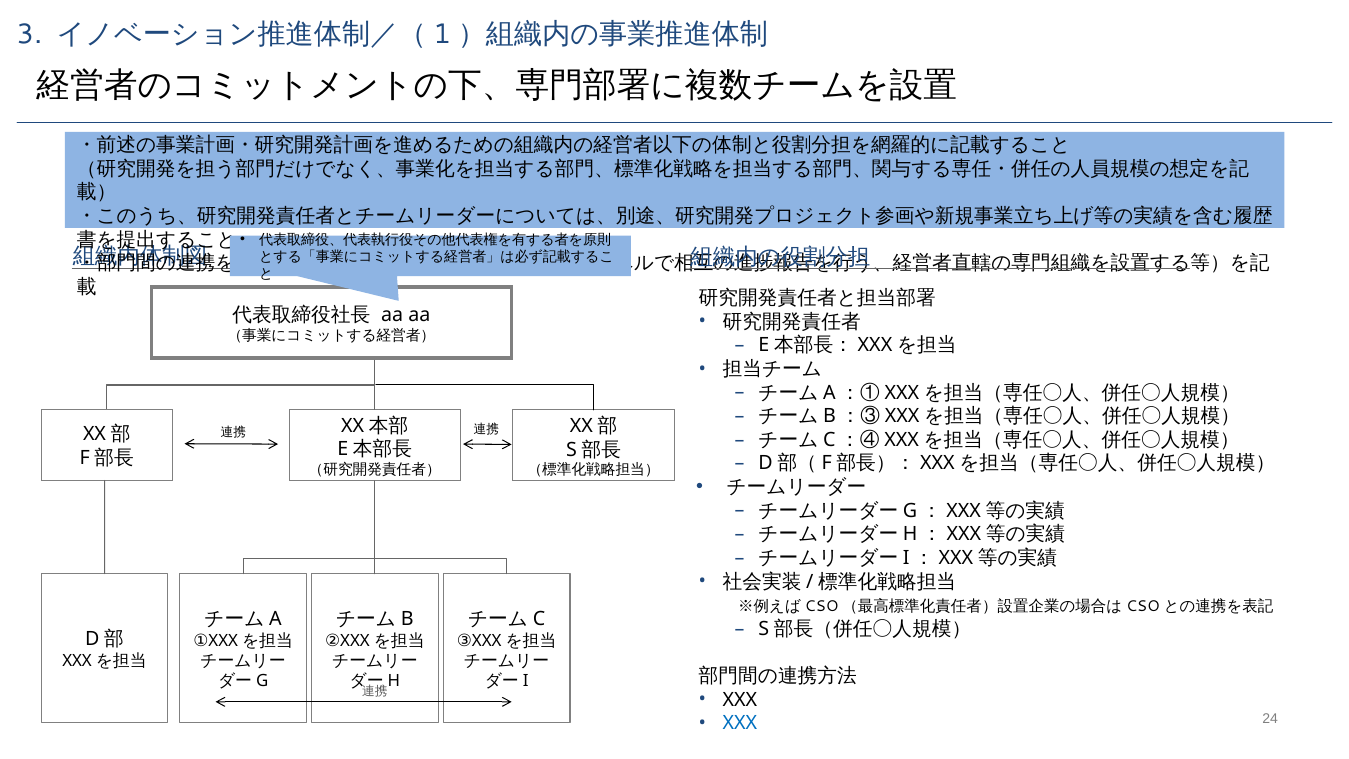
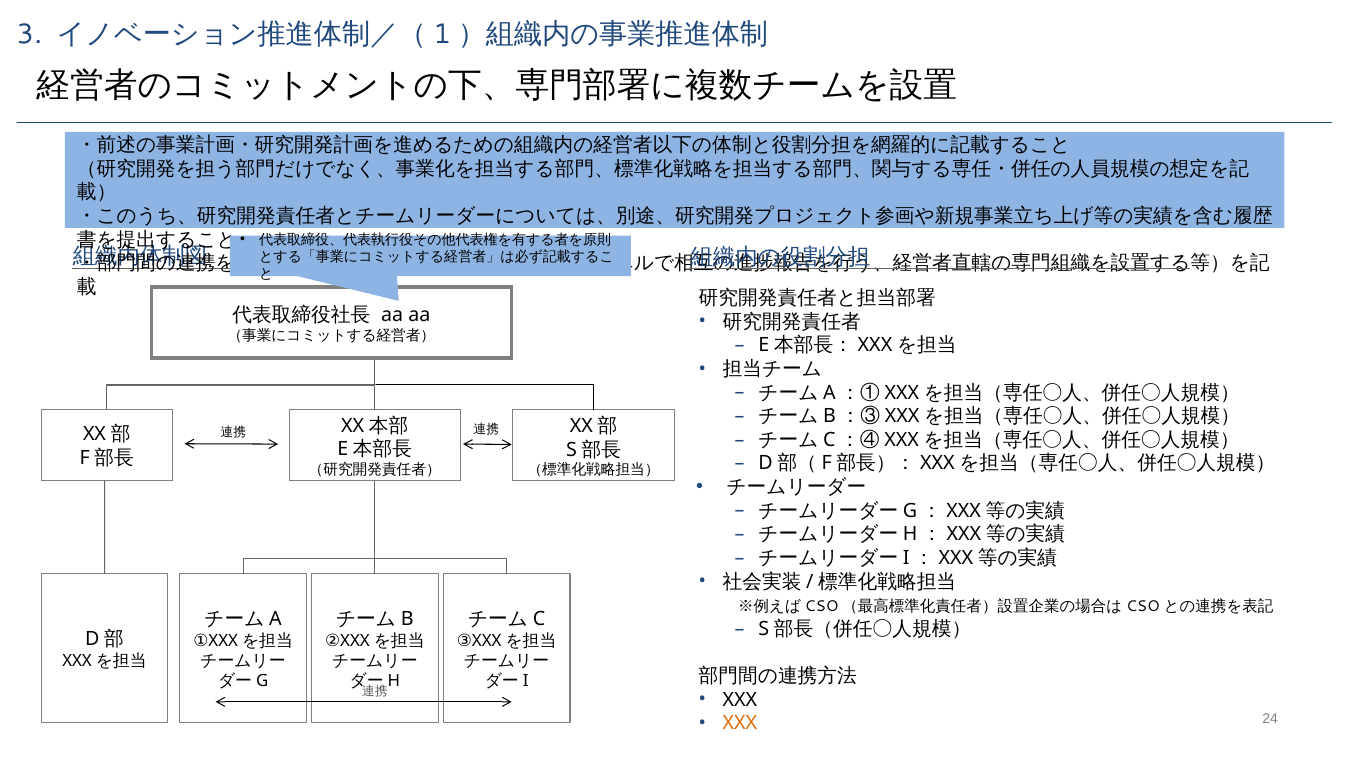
XXX colour: blue -> orange (740, 723)
